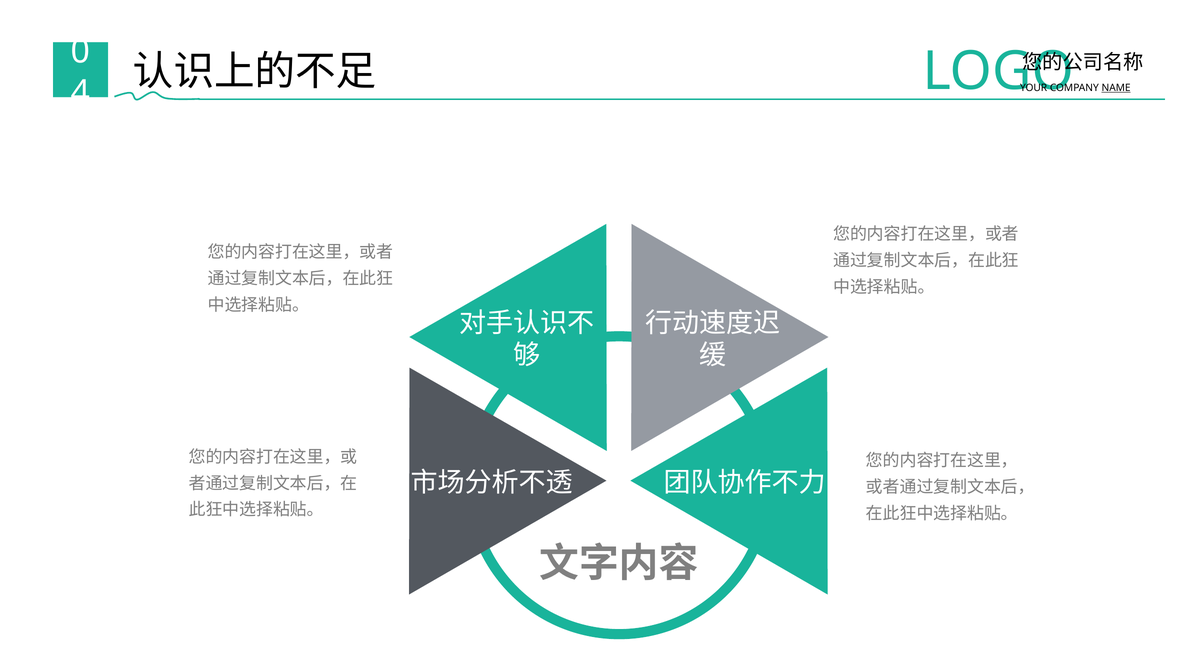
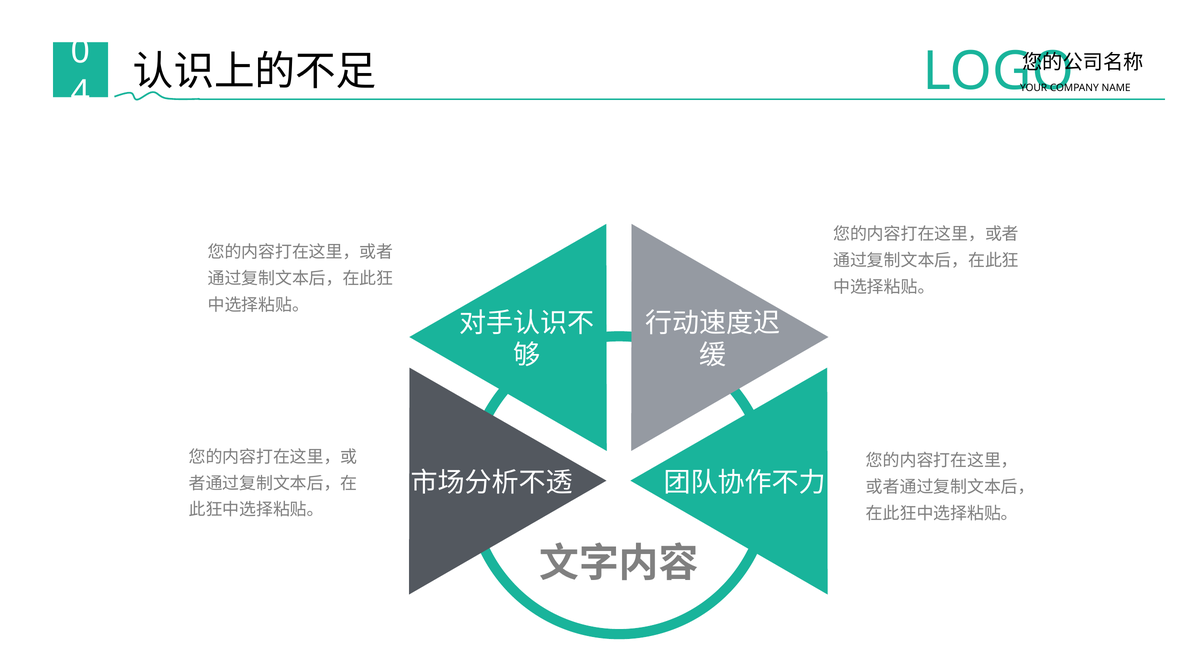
NAME underline: present -> none (1116, 88)
